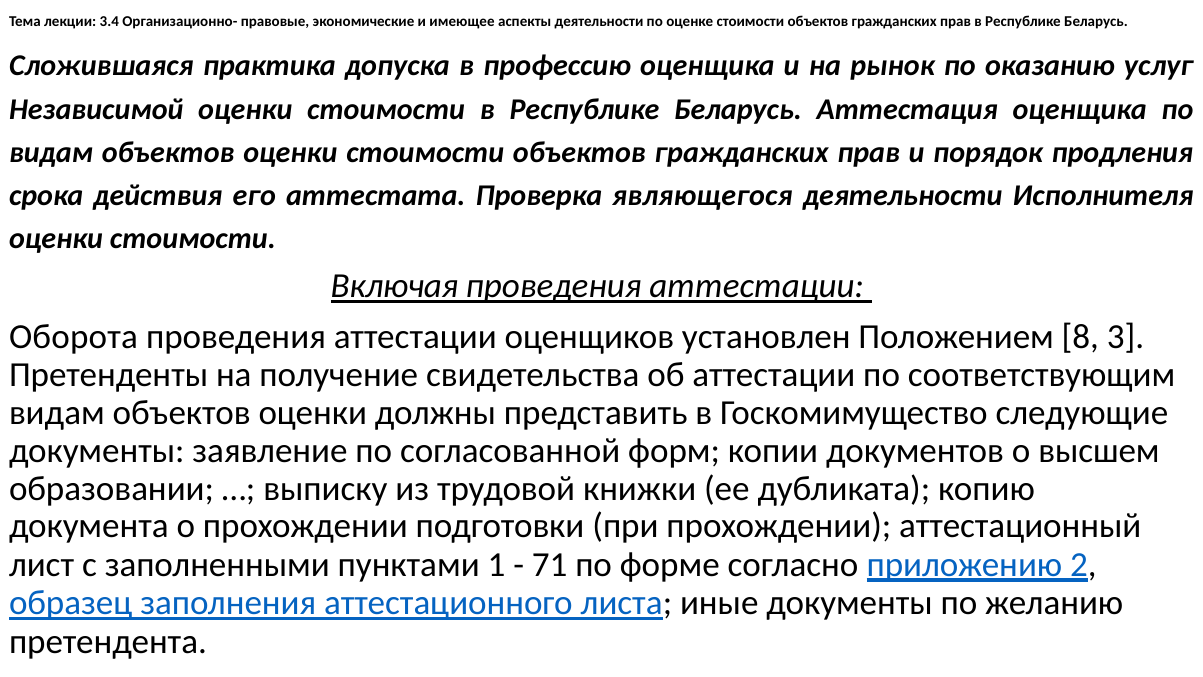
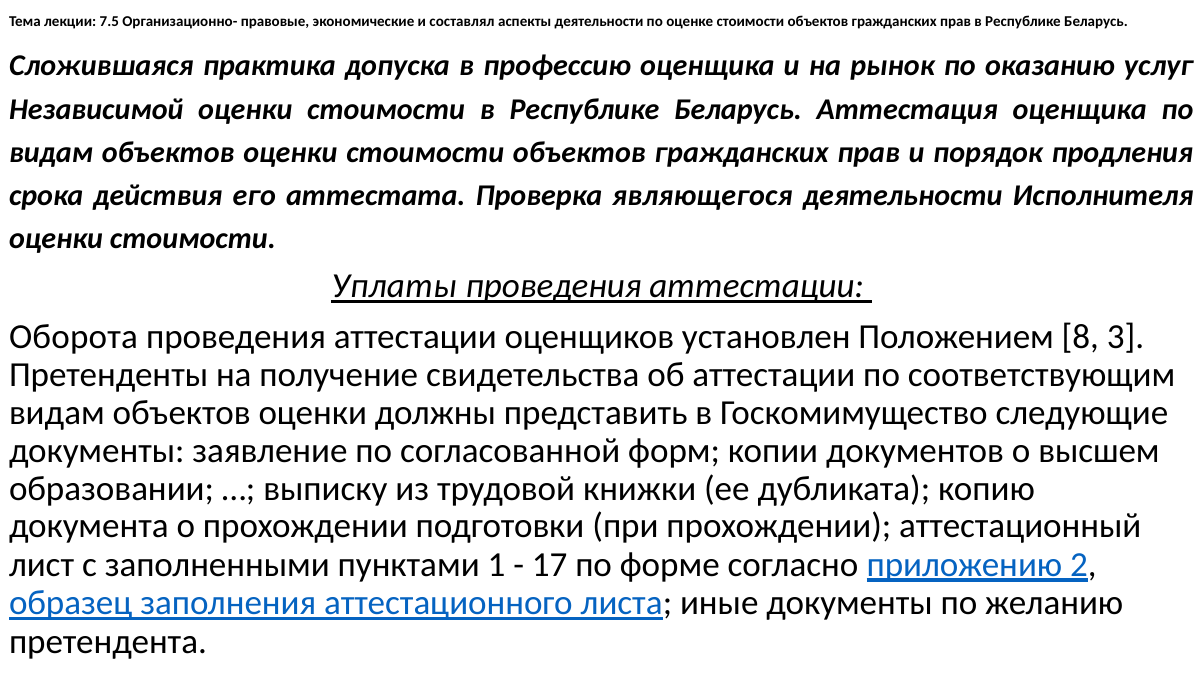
3.4: 3.4 -> 7.5 (109, 21)
имеющее: имеющее -> составлял (462, 21)
Включая: Включая -> Уплаты (394, 286)
71: 71 -> 17 (550, 565)
